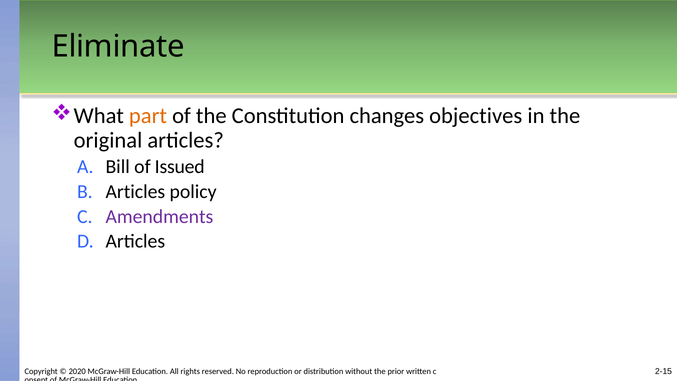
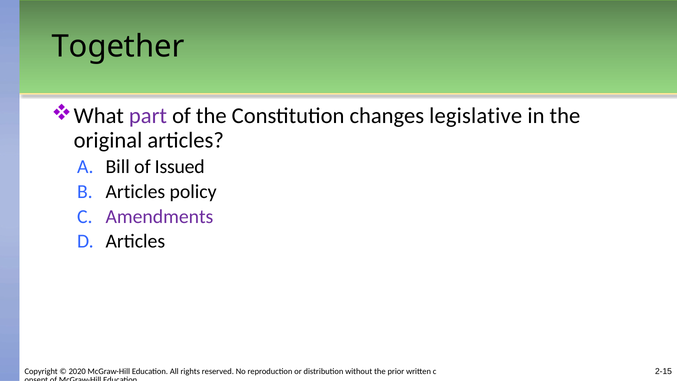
Eliminate: Eliminate -> Together (118, 47)
part colour: orange -> purple (148, 116)
objectives: objectives -> legislative (476, 116)
